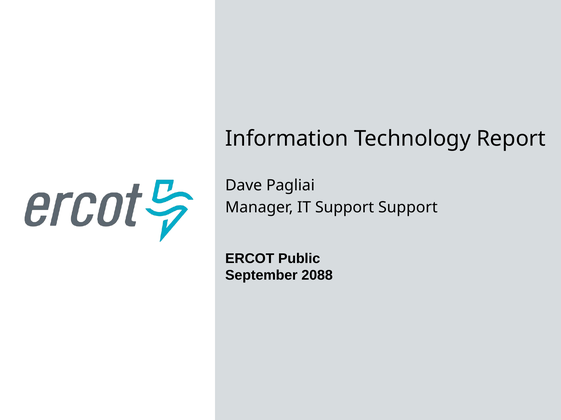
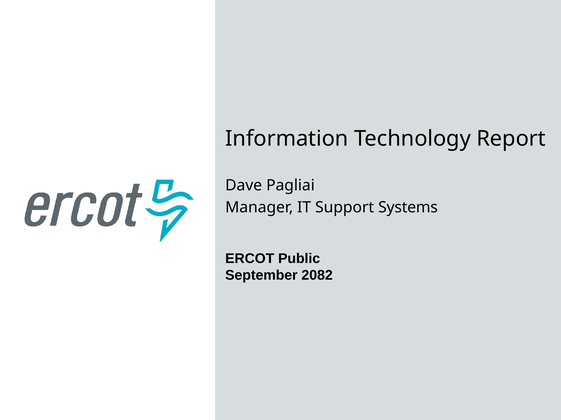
Support Support: Support -> Systems (408, 208)
2088: 2088 -> 2082 (317, 276)
